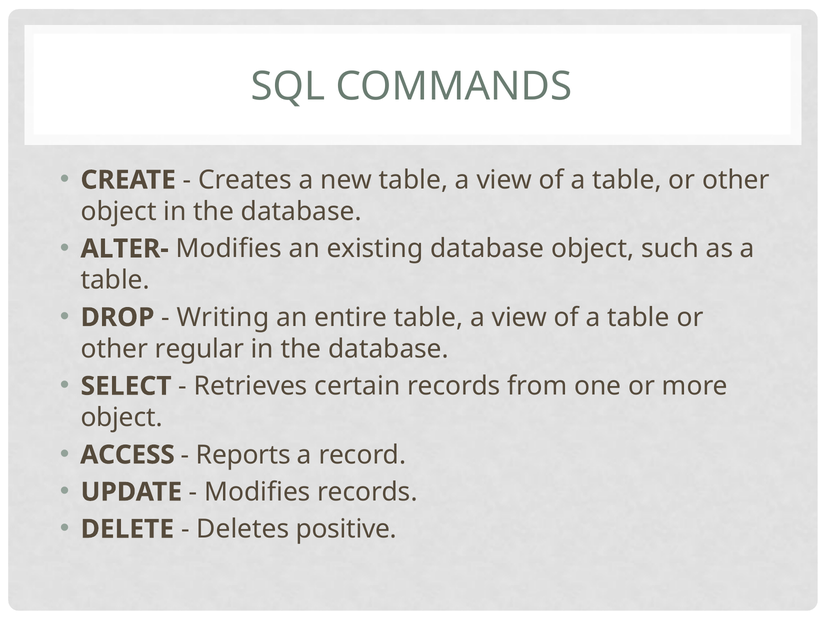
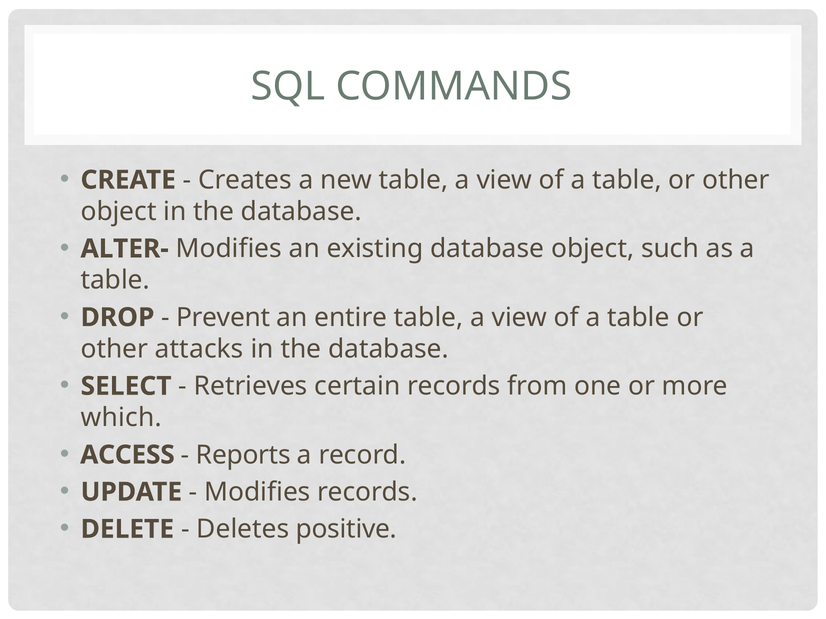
Writing: Writing -> Prevent (223, 318)
regular: regular -> attacks (199, 349)
object: object -> which (121, 418)
